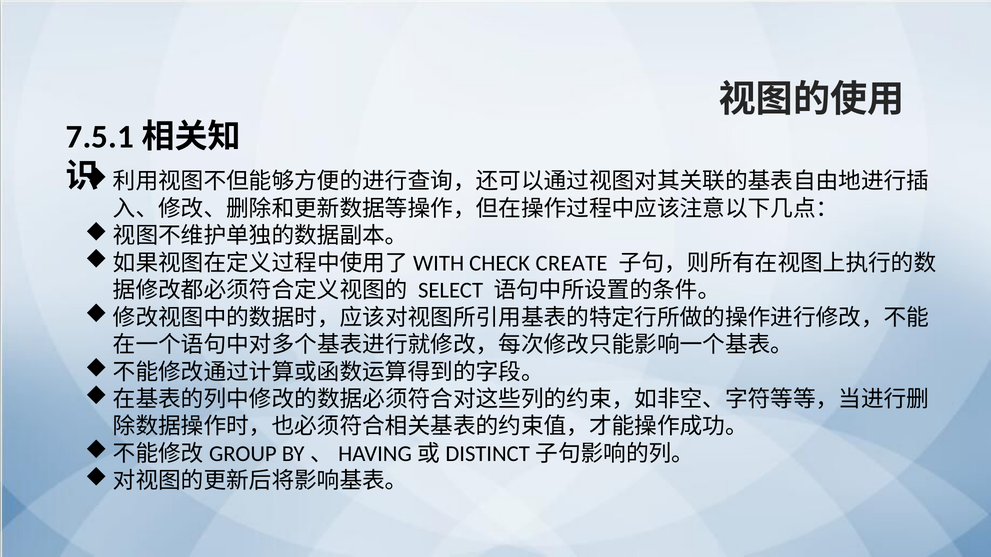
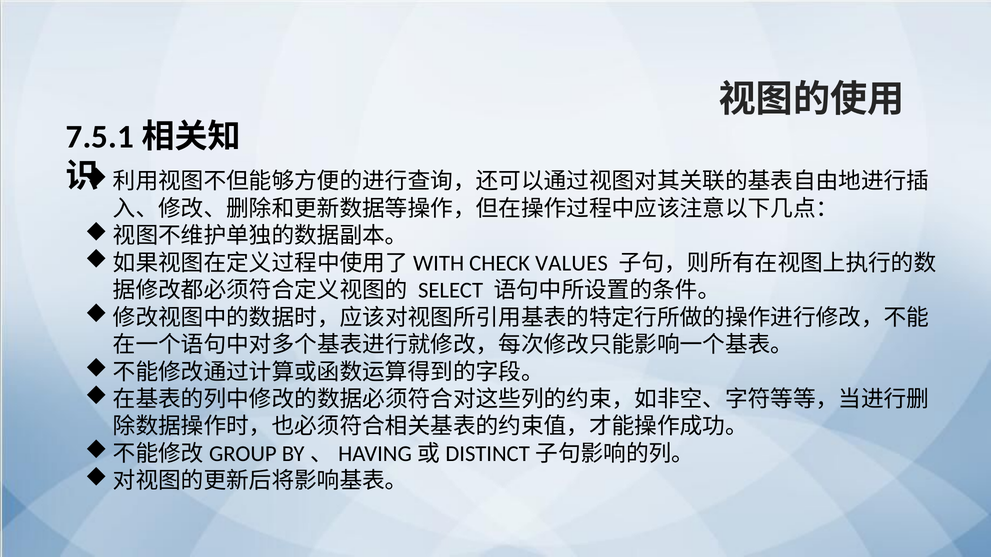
CREATE: CREATE -> VALUES (572, 263)
